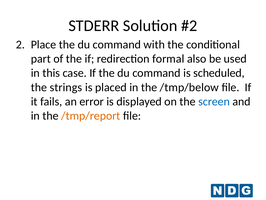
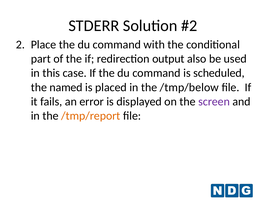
formal: formal -> output (168, 59)
strings: strings -> named (66, 87)
screen colour: blue -> purple (214, 101)
